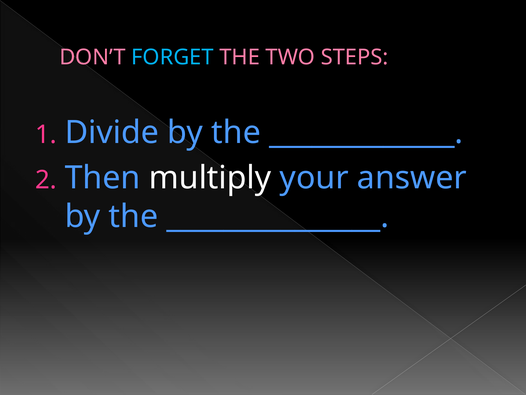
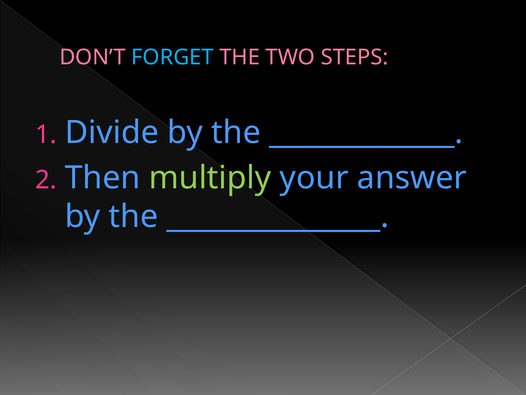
multiply colour: white -> light green (210, 178)
